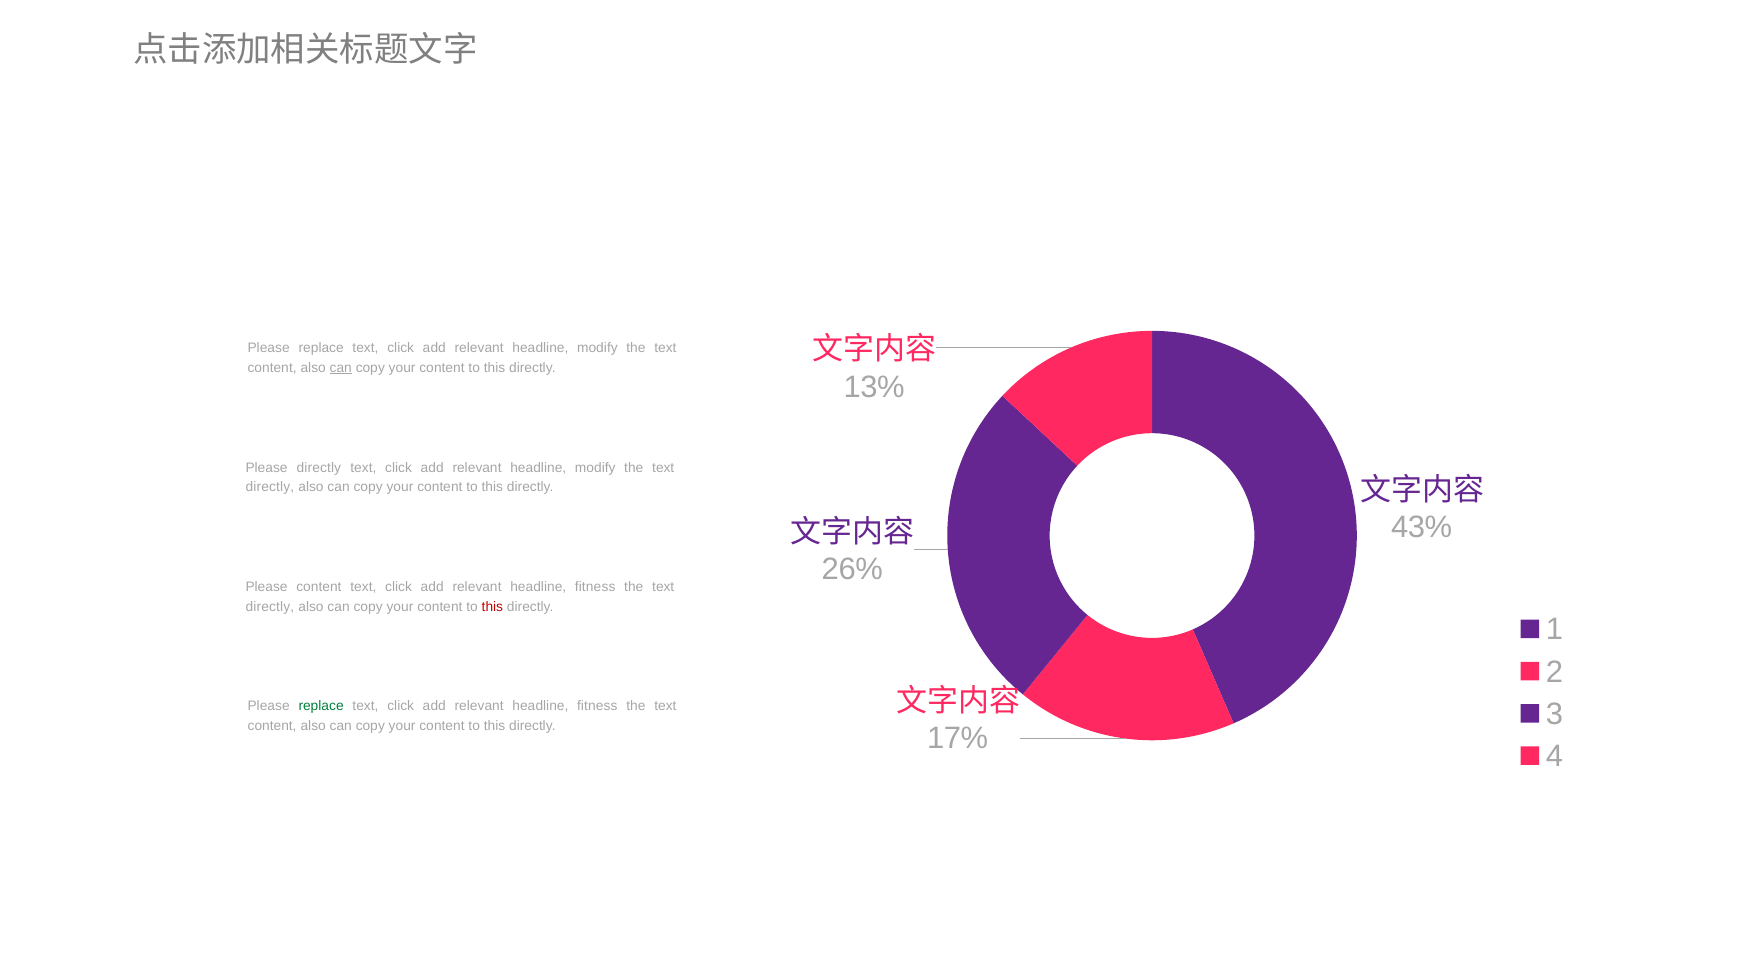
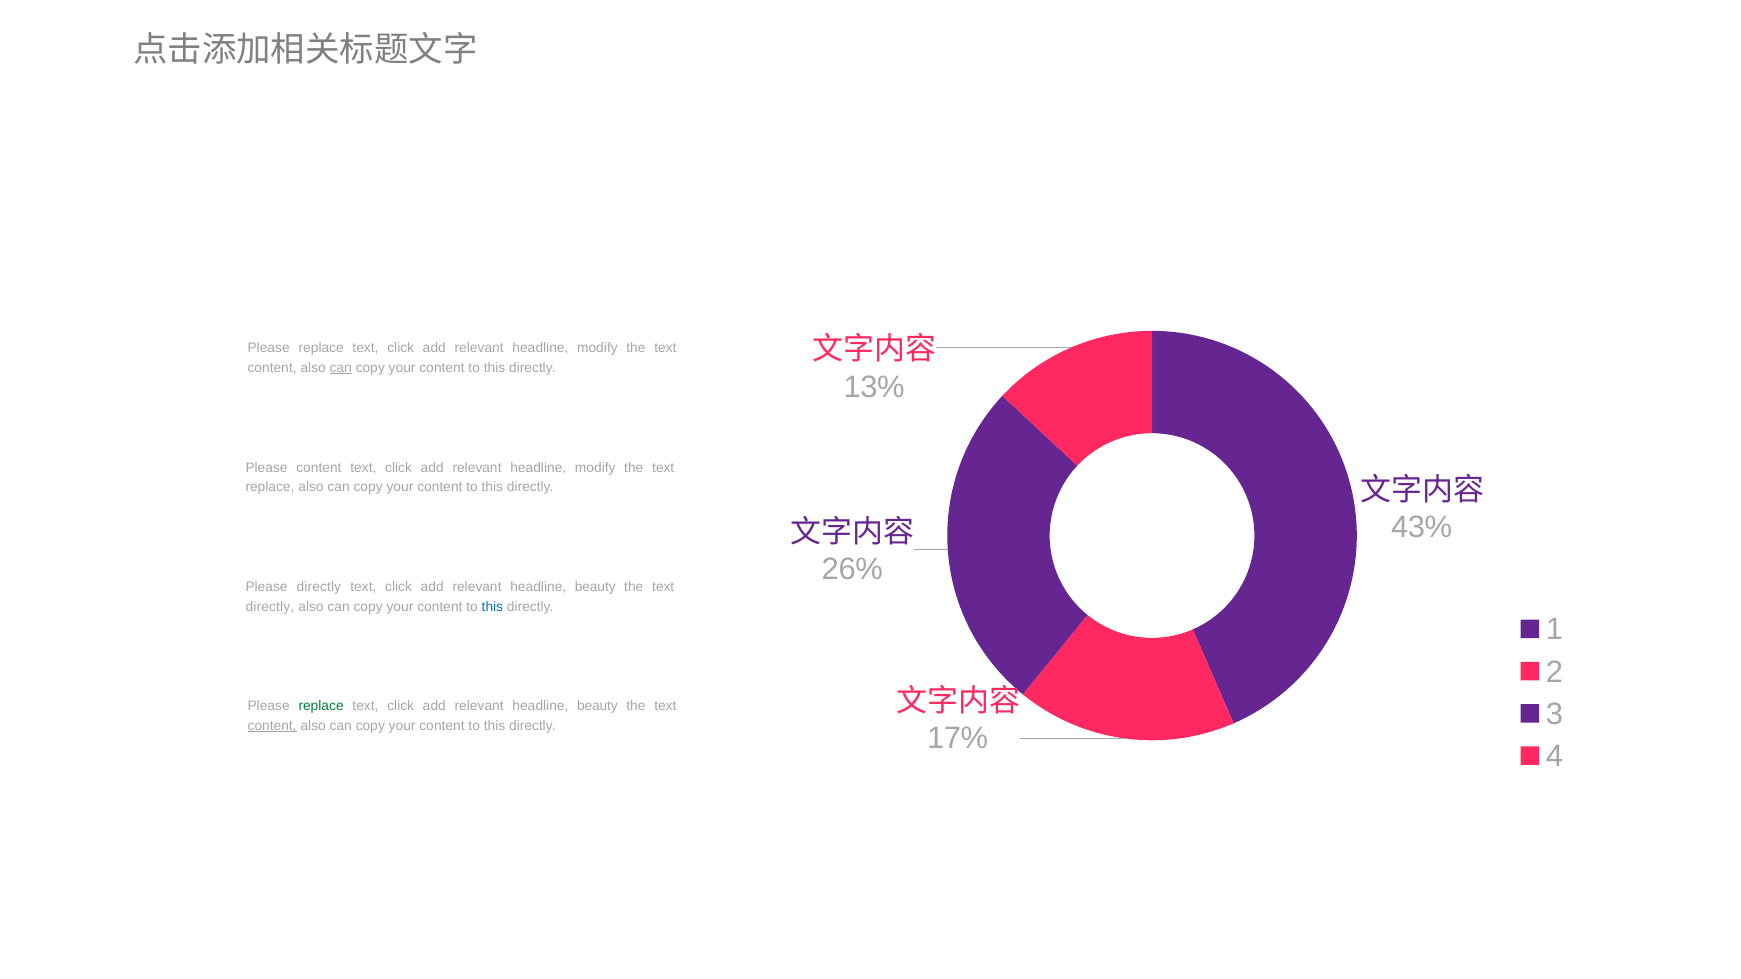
Please directly: directly -> content (319, 468)
directly: directly -> replace (270, 487)
Please content: content -> directly (319, 587)
fitness: fitness -> beauty (595, 587)
this colour: red -> blue (492, 607)
fitness: fitness -> beauty (597, 706)
content underline: none -> present (272, 726)
